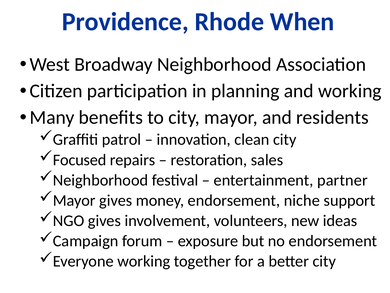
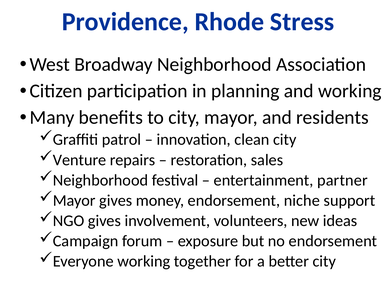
When: When -> Stress (302, 22)
Focused: Focused -> Venture (80, 160)
